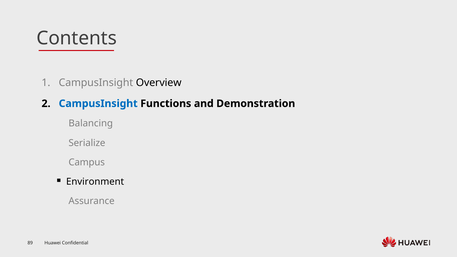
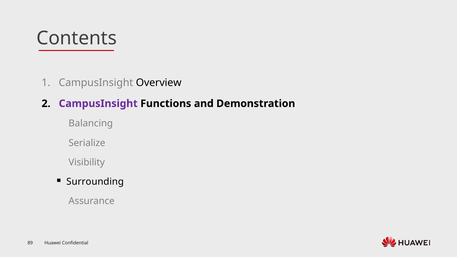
CampusInsight colour: blue -> purple (98, 104)
Campus: Campus -> Visibility (87, 162)
Environment: Environment -> Surrounding (95, 182)
